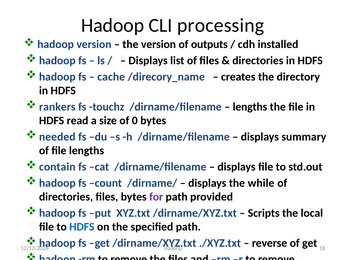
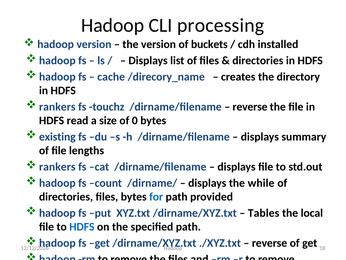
outputs: outputs -> buckets (209, 44)
lengths: lengths -> reverse (250, 107)
needed: needed -> existing (57, 137)
contain: contain -> rankers (57, 167)
for colour: purple -> blue (156, 197)
Scripts: Scripts -> Tables (264, 213)
